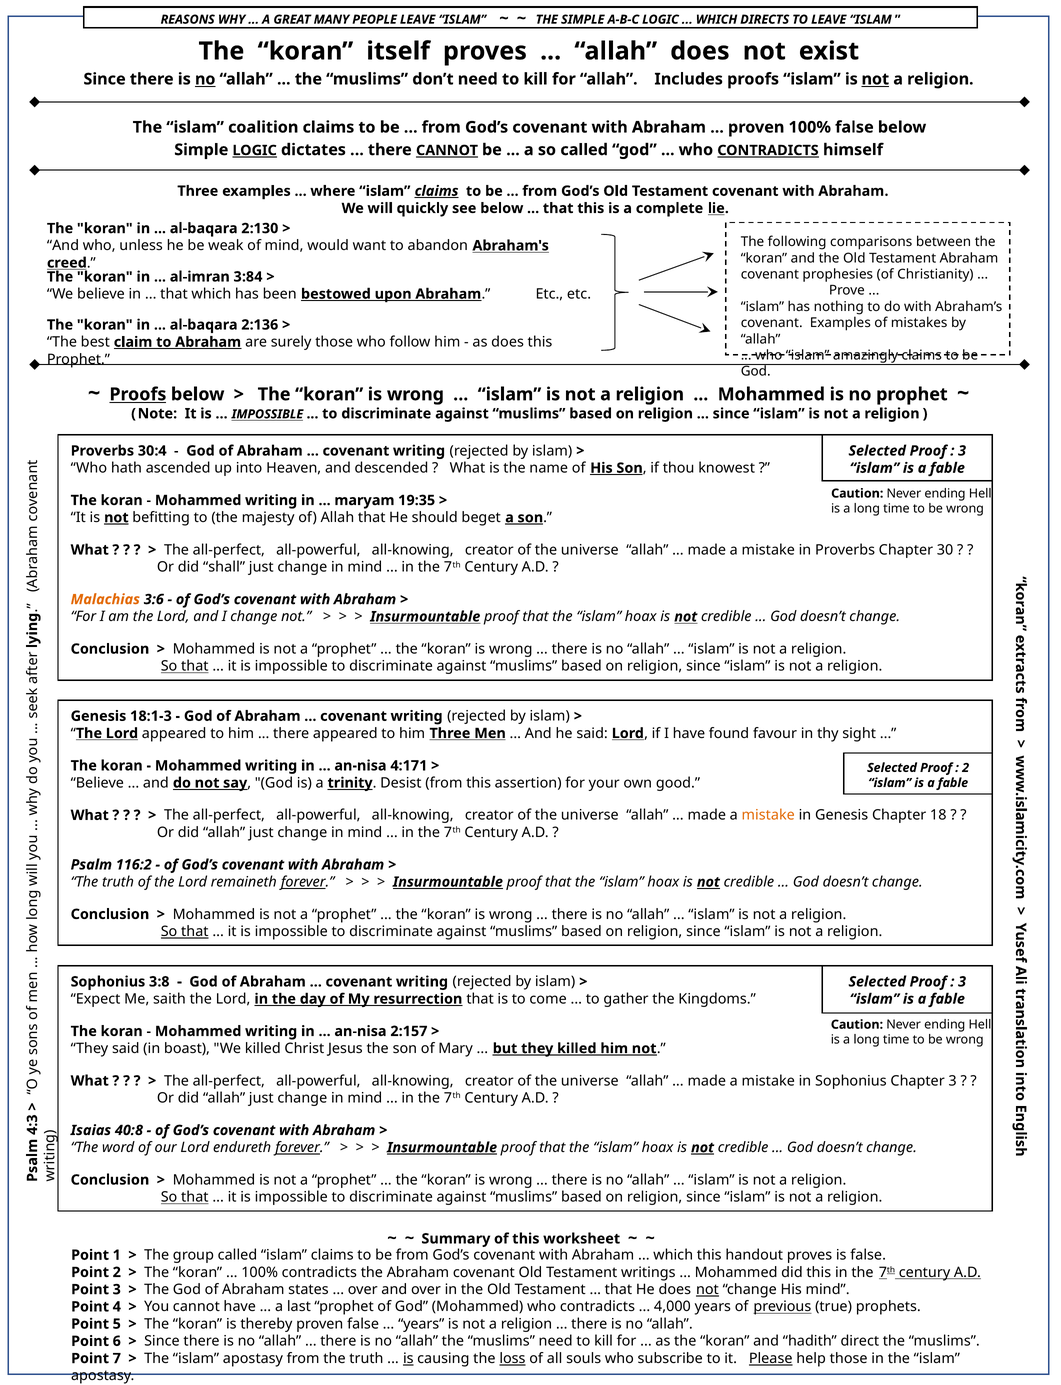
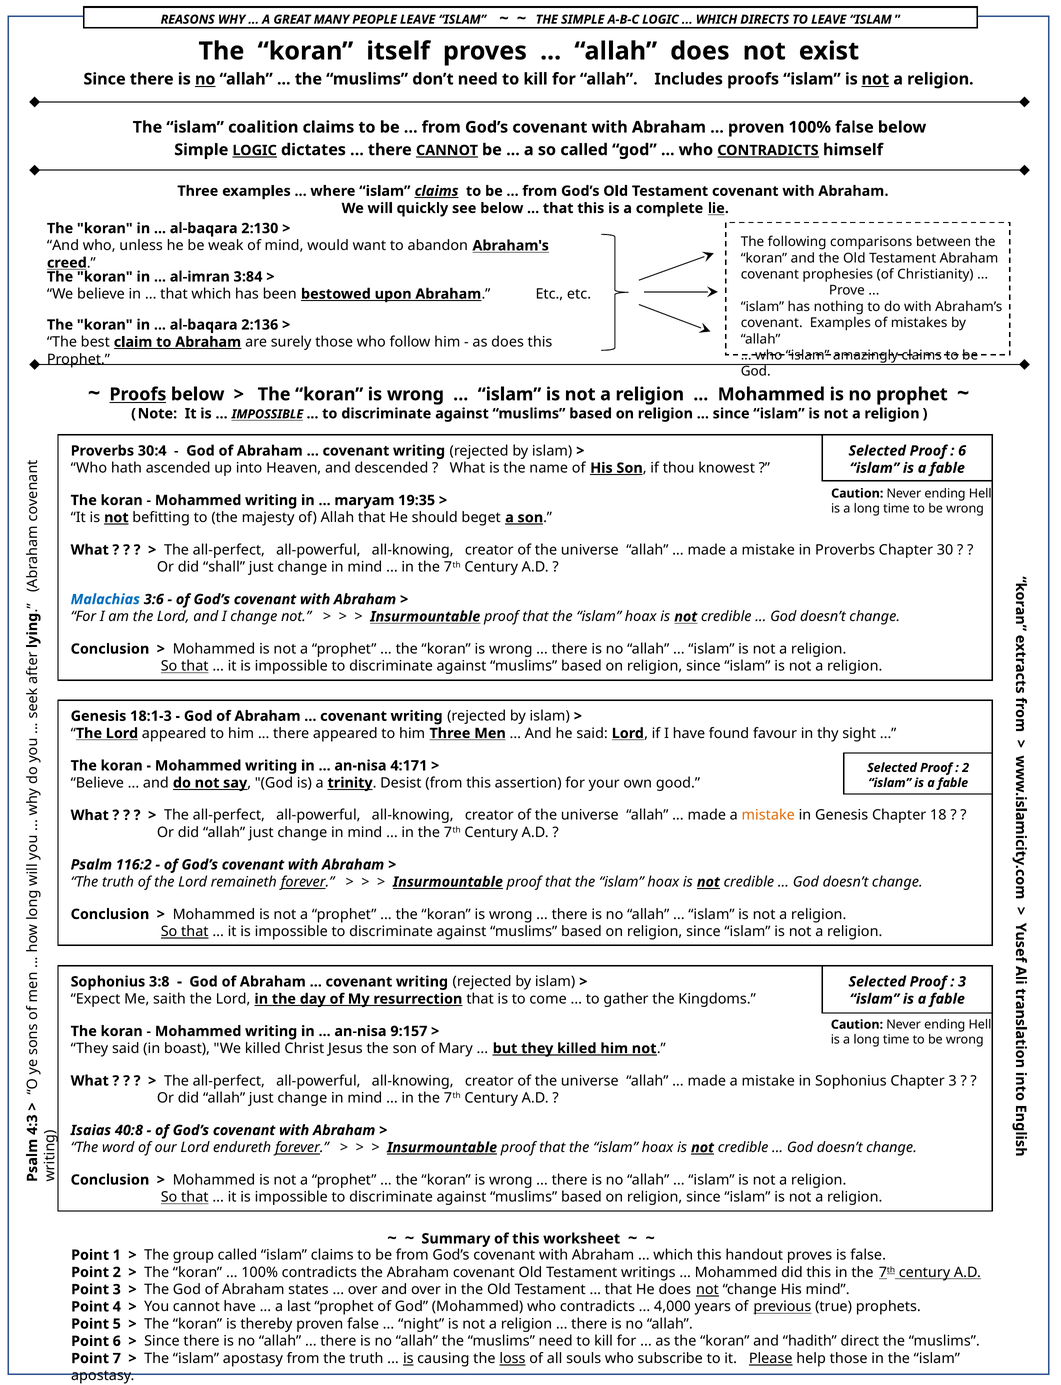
3: 3 -> 6 (962, 451)
Malachias colour: orange -> blue (105, 599)
2:157: 2:157 -> 9:157 (409, 1031)
years: years -> night (421, 1323)
